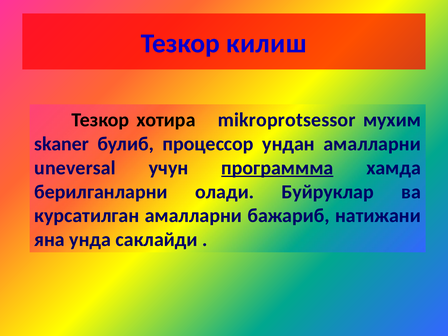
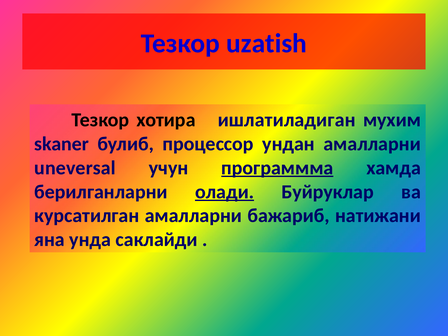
килиш: килиш -> uzatish (267, 43)
mikroprotsessor: mikroprotsessor -> ишлатиладиган (287, 120)
олади underline: none -> present (225, 192)
